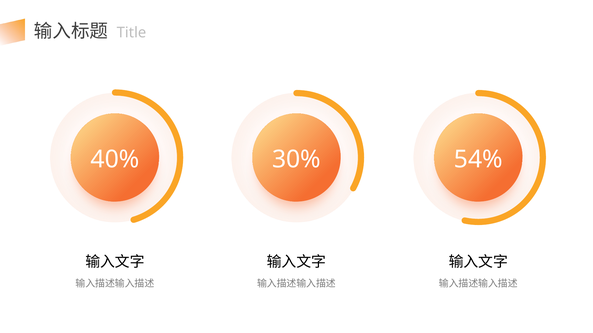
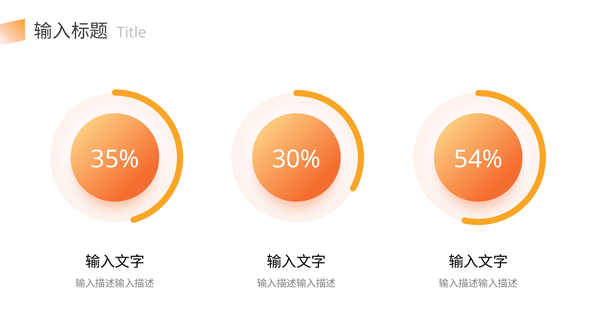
40%: 40% -> 35% (115, 160)
